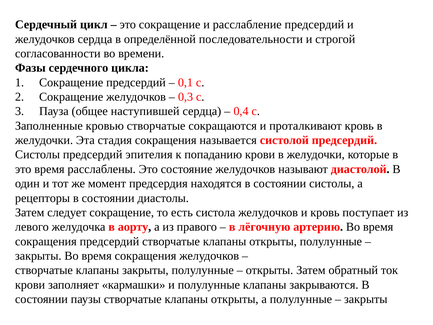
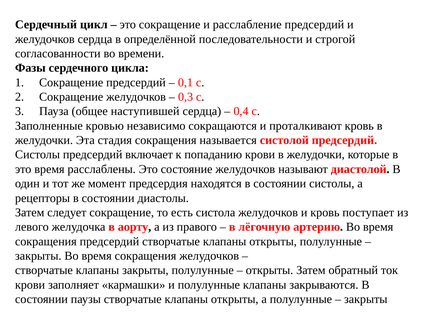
кровью створчатые: створчатые -> независимо (156, 126)
эпителия: эпителия -> включает (149, 155)
